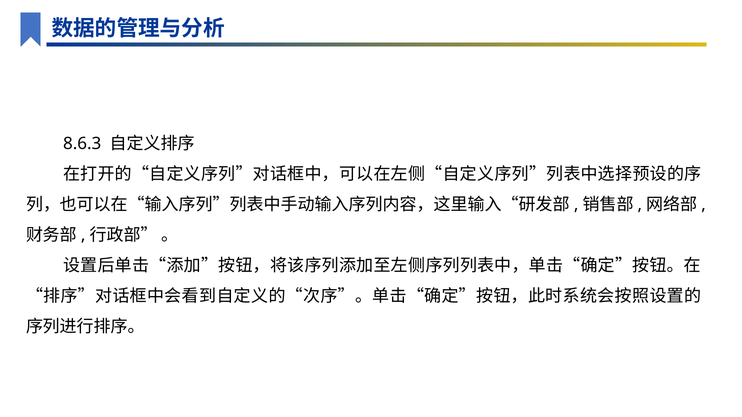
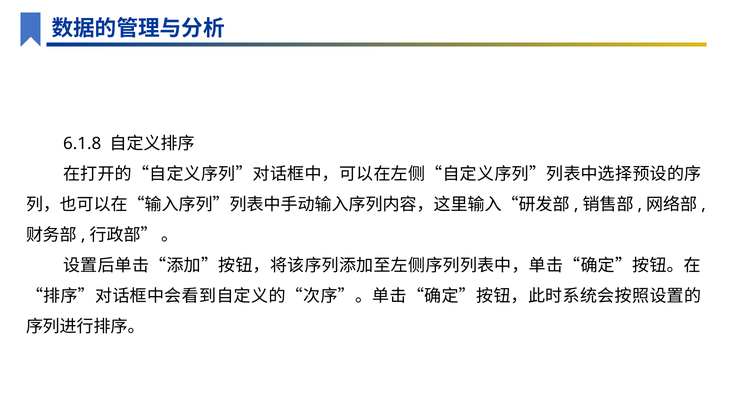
8.6.3: 8.6.3 -> 6.1.8 (82, 144)
